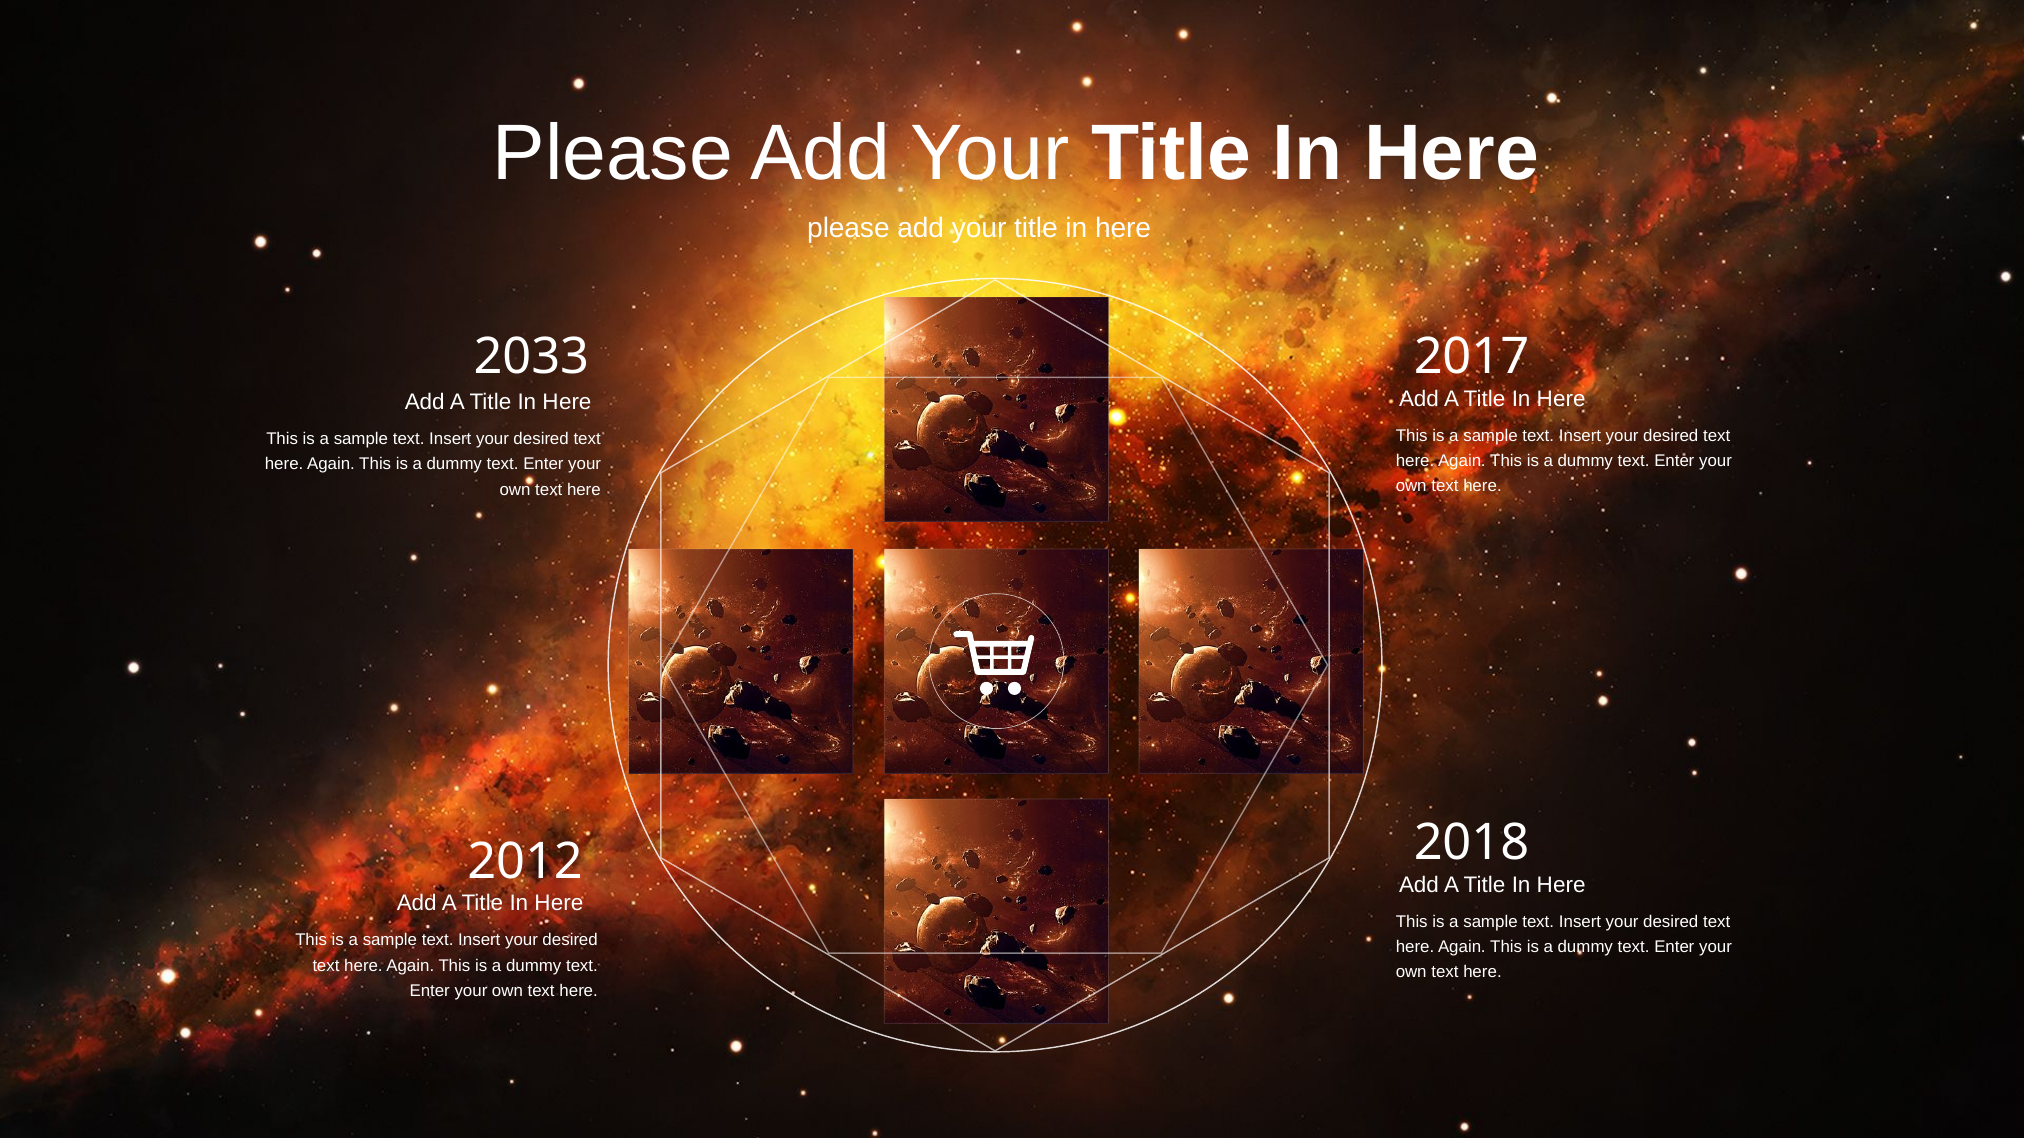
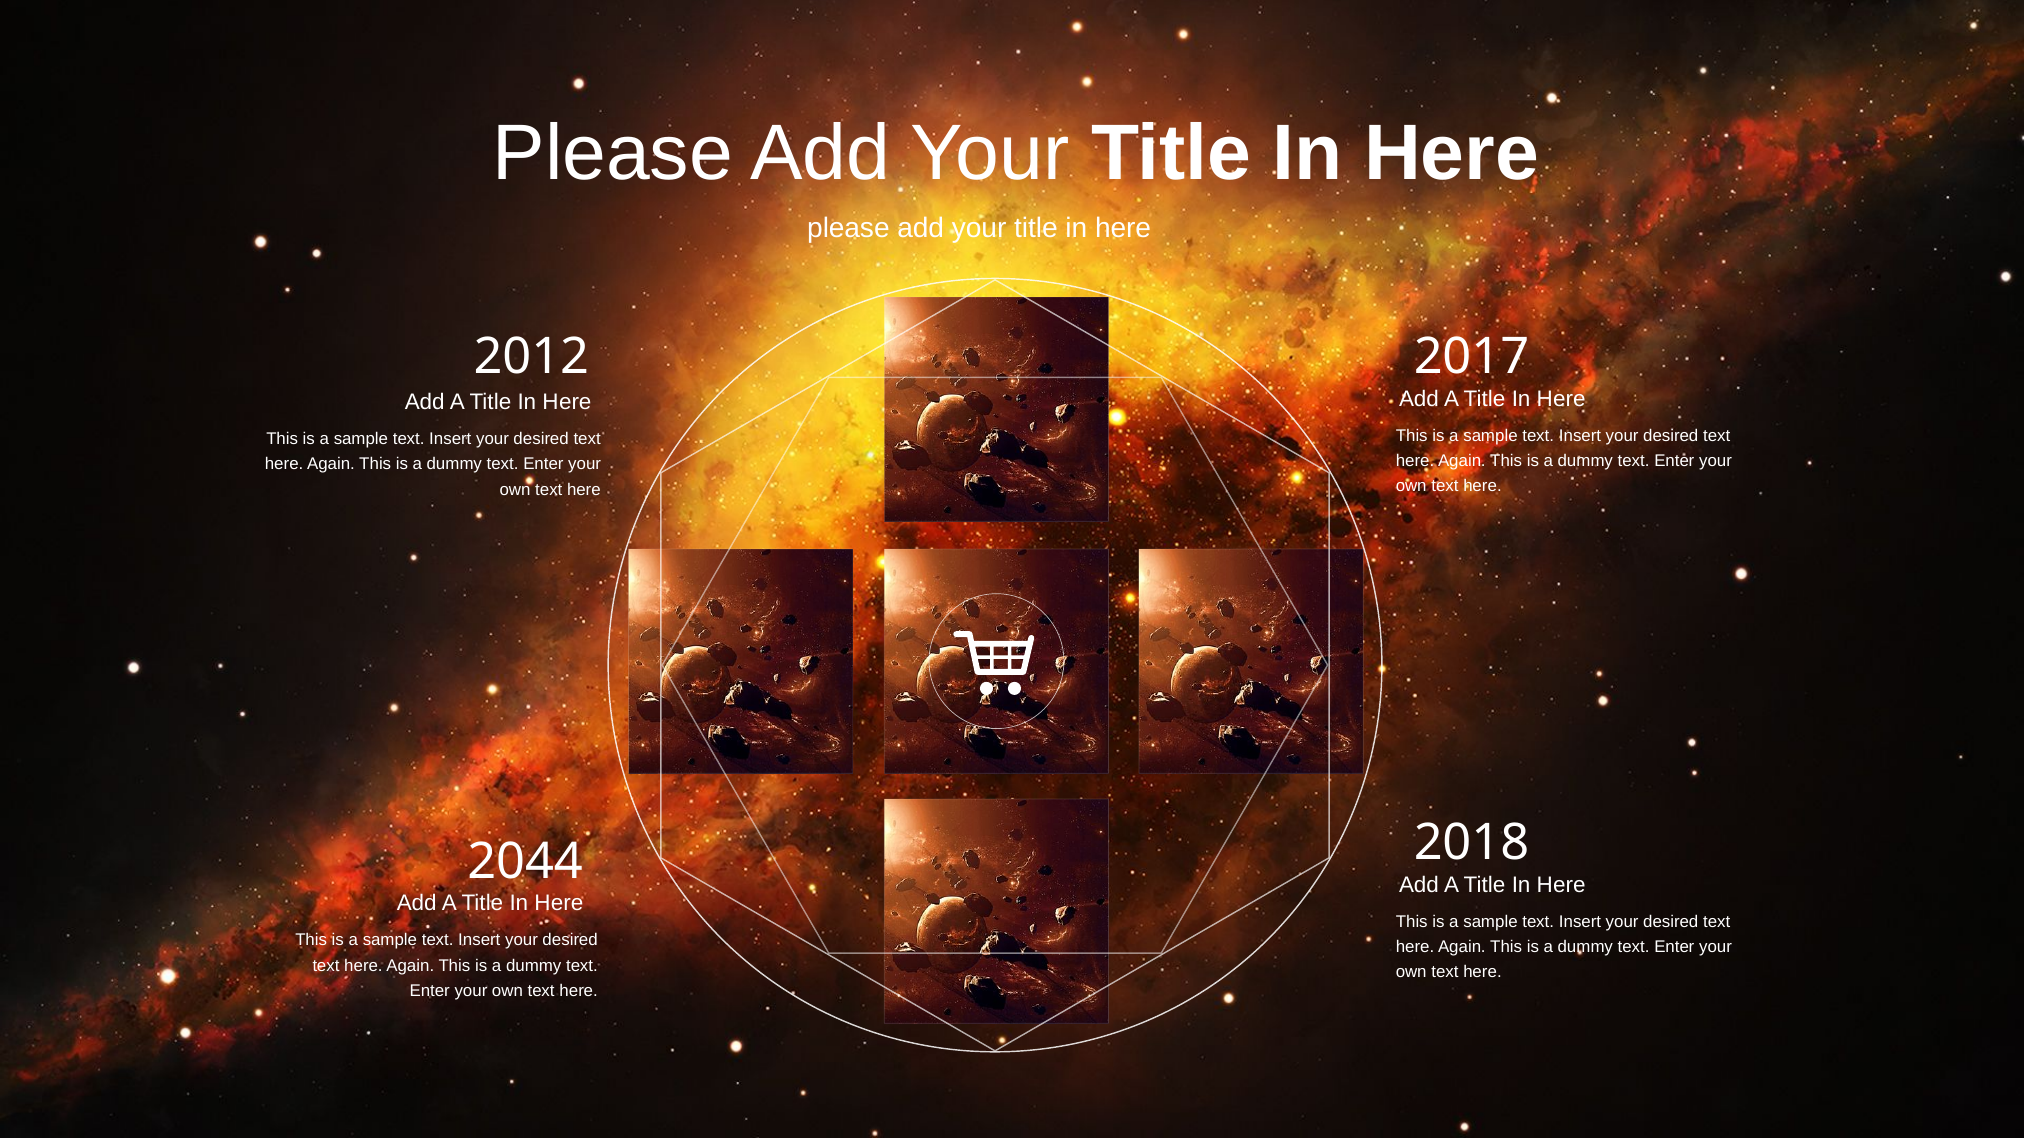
2033: 2033 -> 2012 (531, 357)
2012: 2012 -> 2044 (525, 862)
